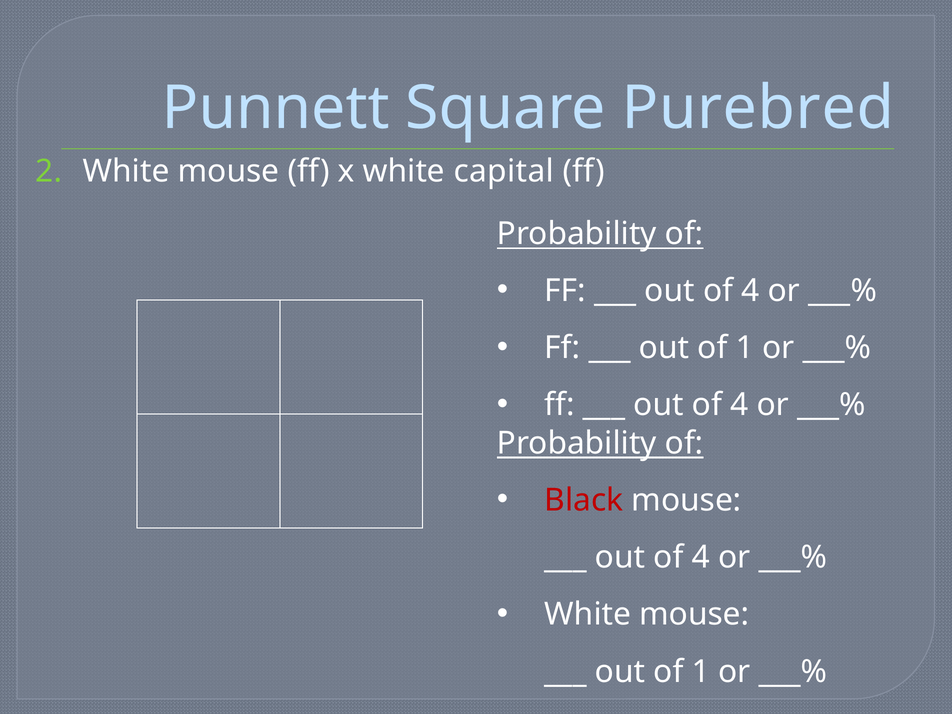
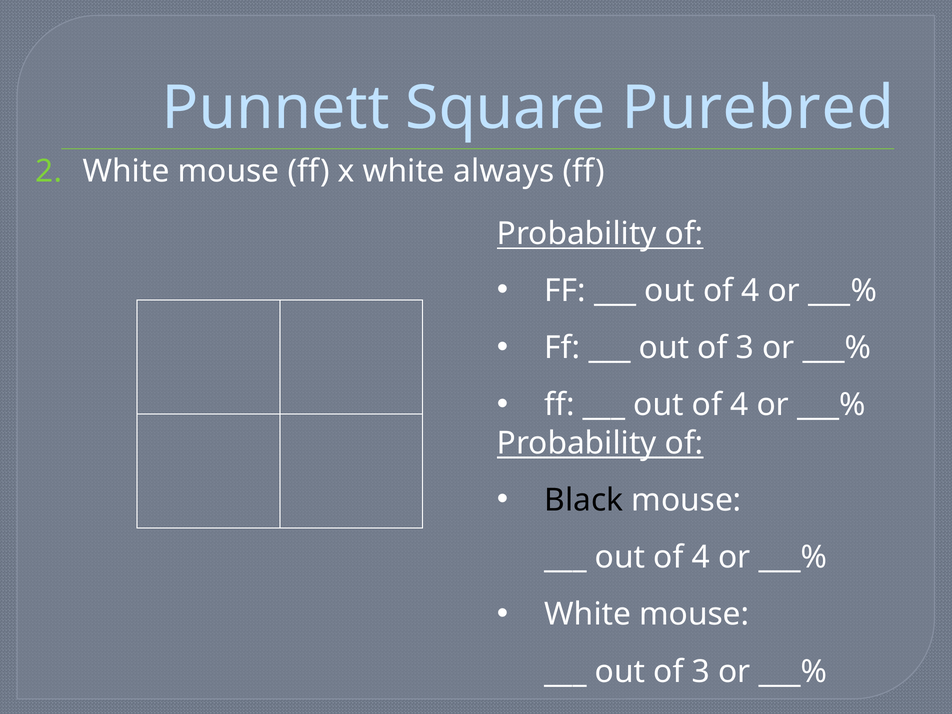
capital: capital -> always (504, 171)
1: 1 -> 3 (745, 348)
Black colour: red -> black (584, 500)
1: 1 -> 3 (701, 672)
